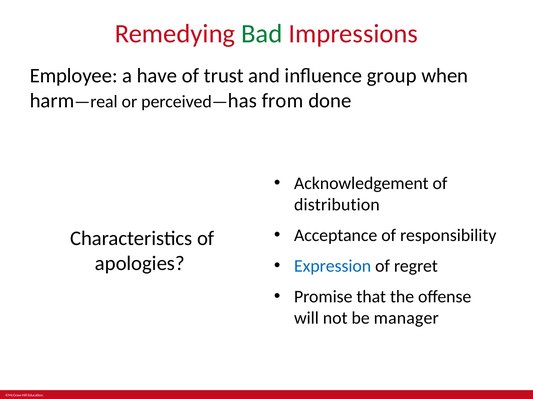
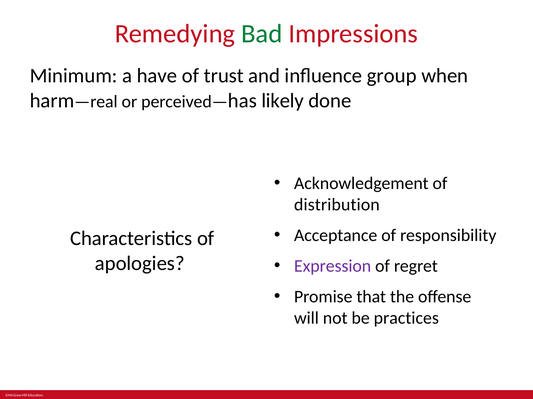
Employee: Employee -> Minimum (74, 76)
from: from -> likely (283, 101)
Expression colour: blue -> purple (333, 267)
manager: manager -> practices (406, 319)
